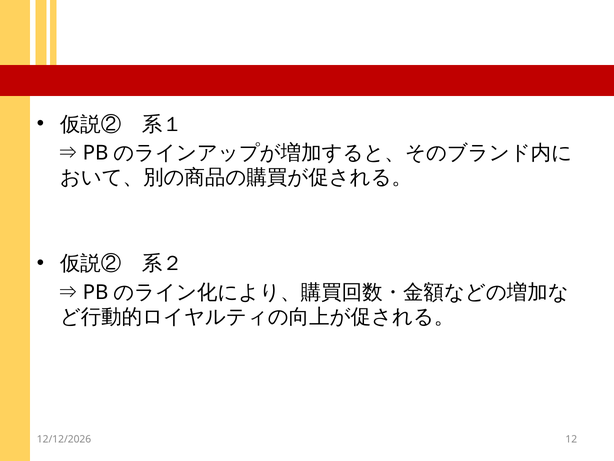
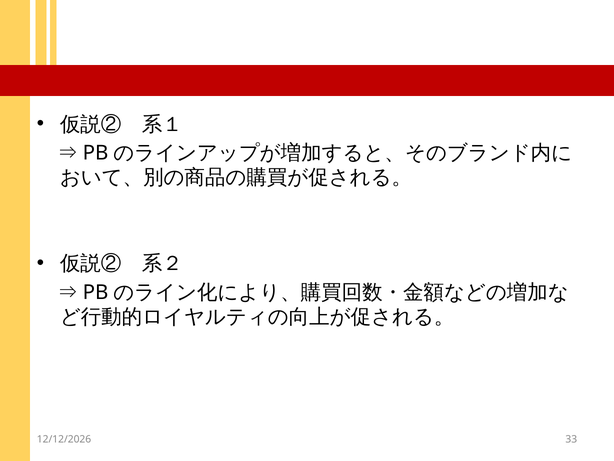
12: 12 -> 33 (571, 439)
